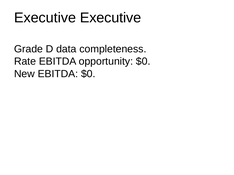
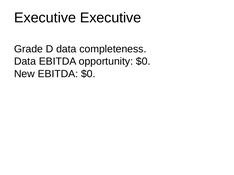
Rate: Rate -> Data (25, 62)
